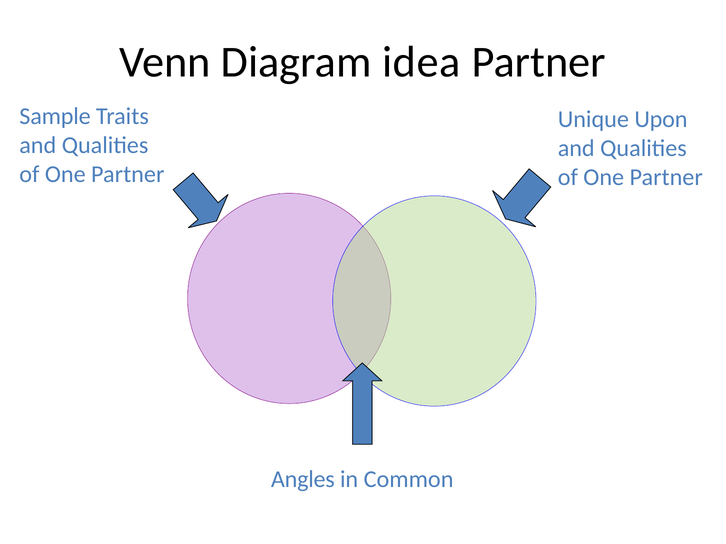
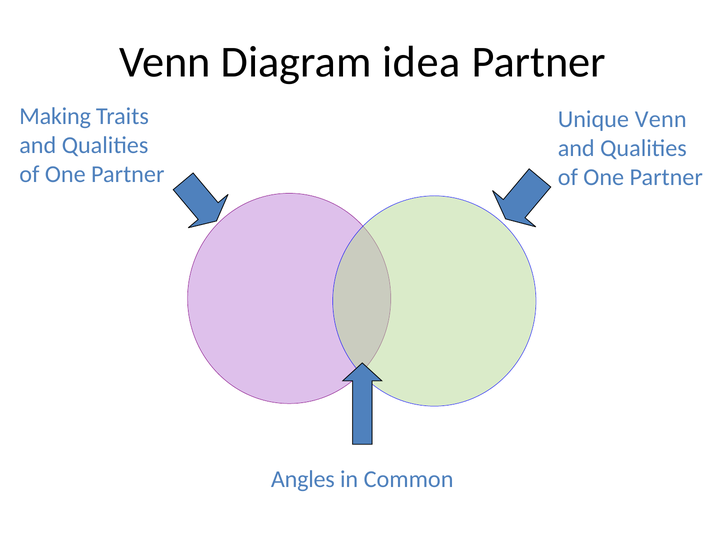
Sample: Sample -> Making (55, 117)
Unique Upon: Upon -> Venn (661, 119)
